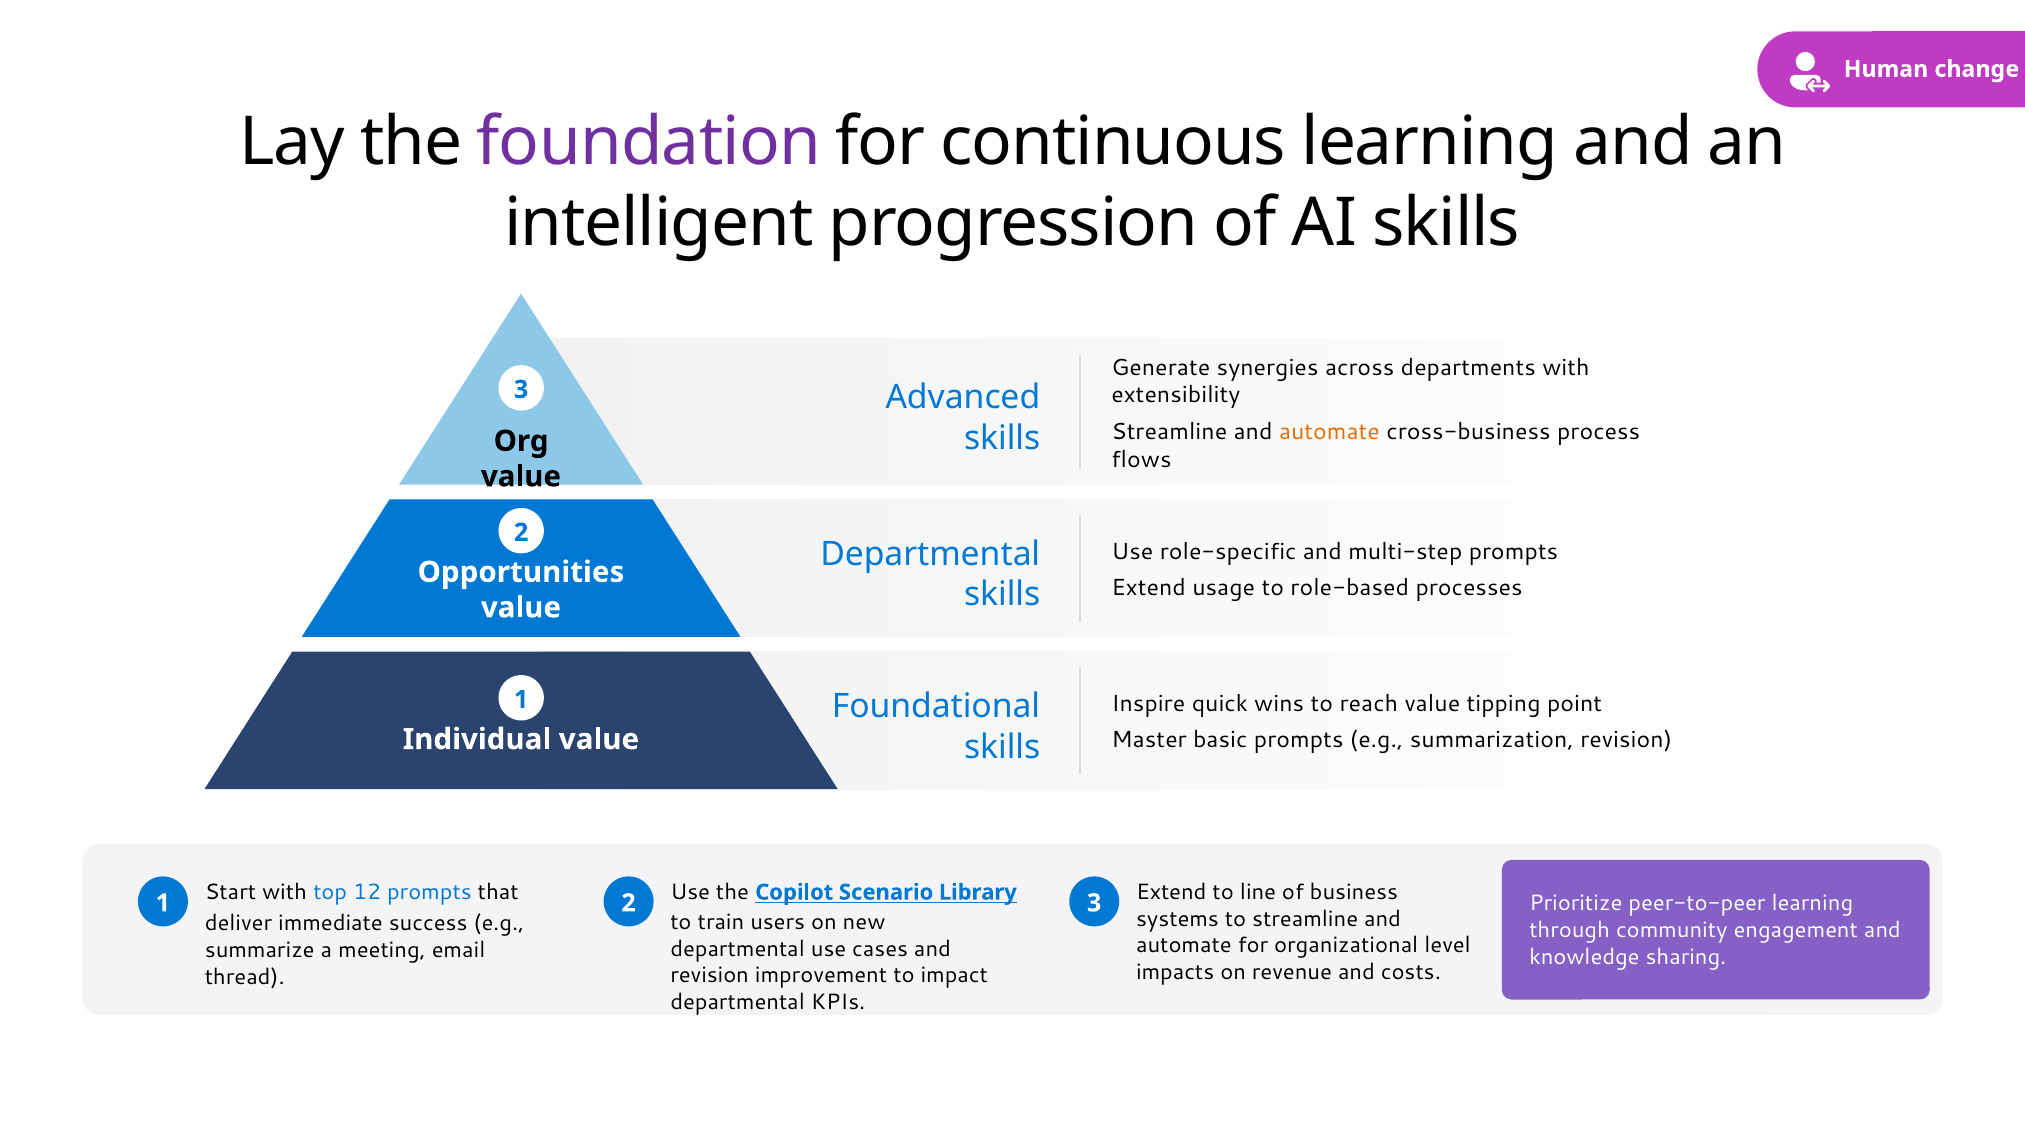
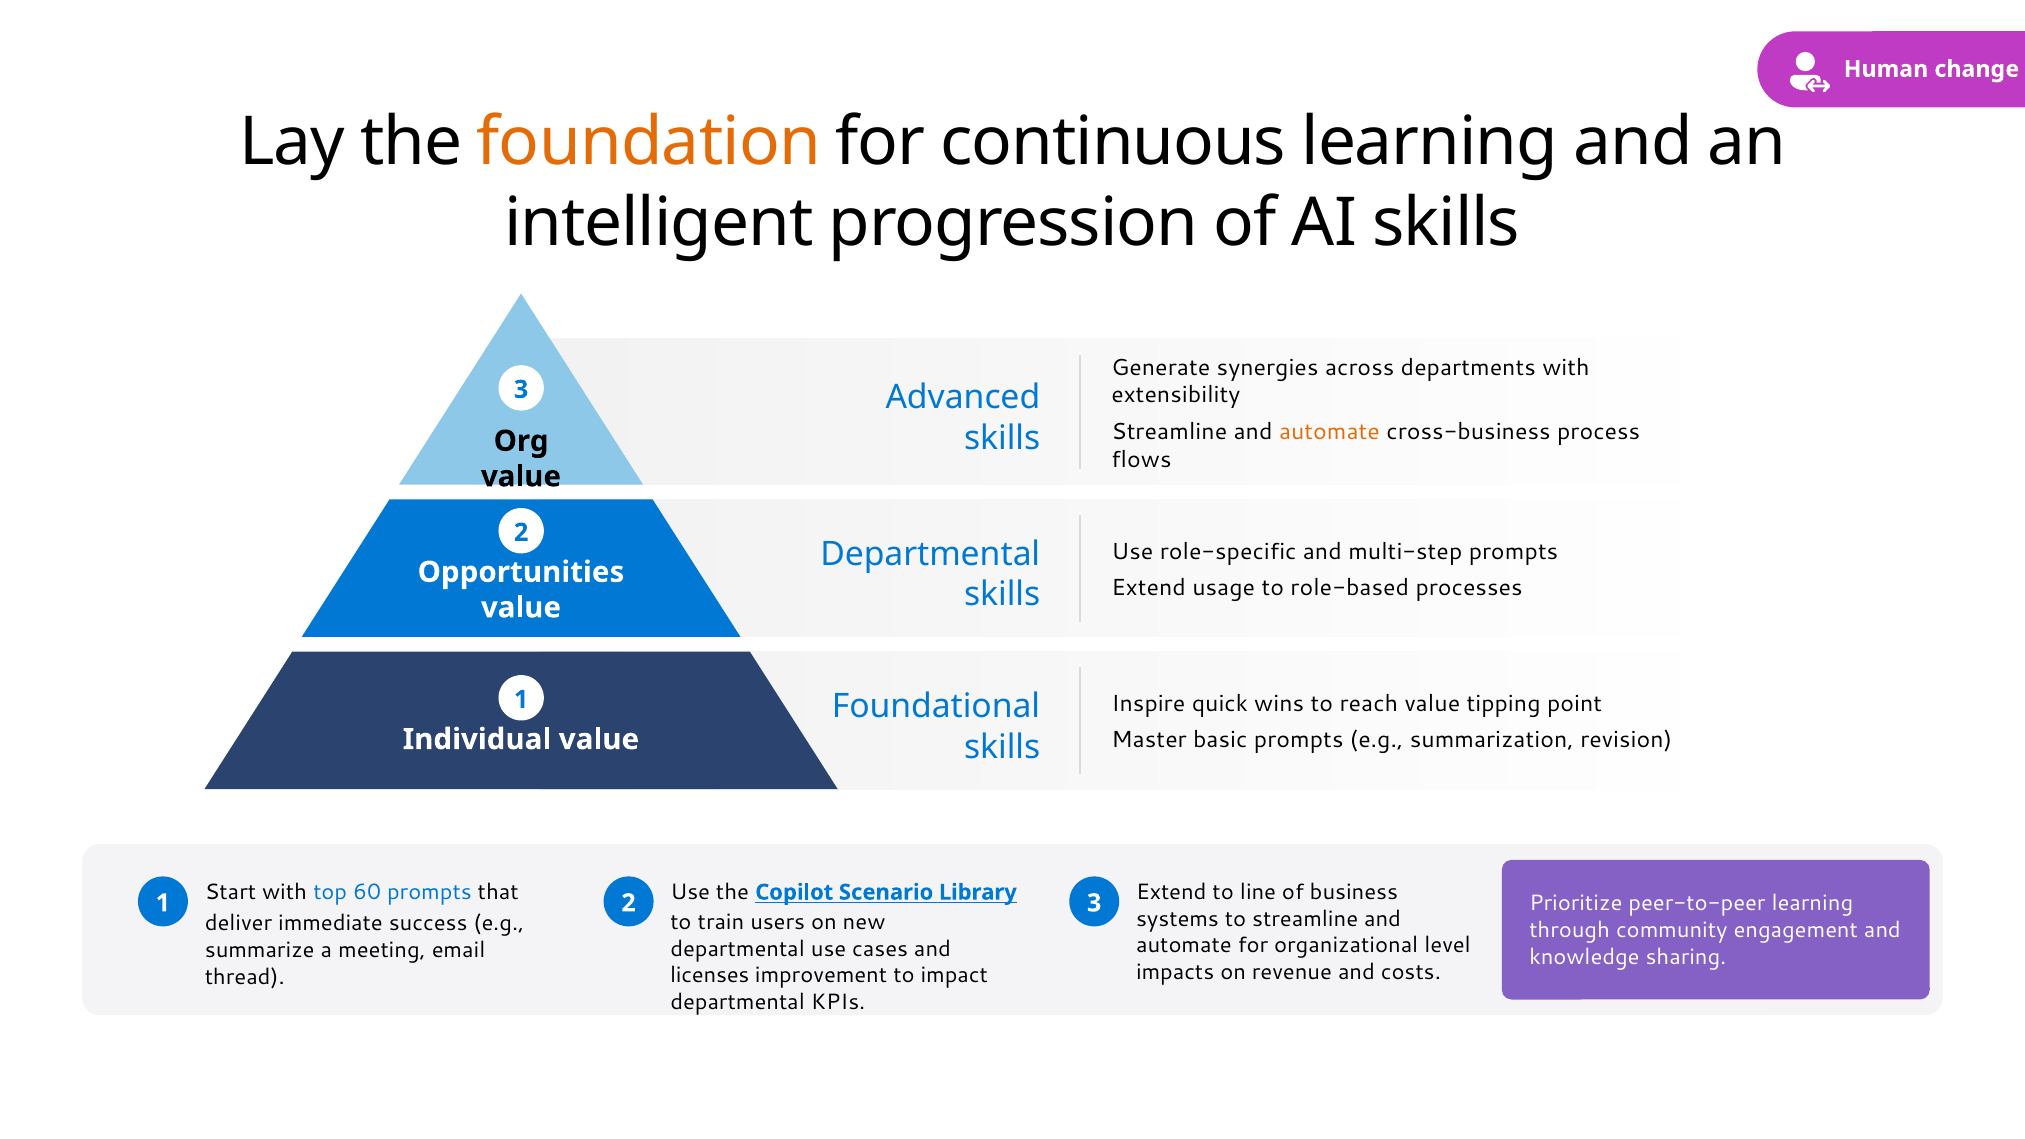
foundation colour: purple -> orange (649, 143)
12: 12 -> 60 (367, 893)
revision: revision -> licenses (710, 975)
